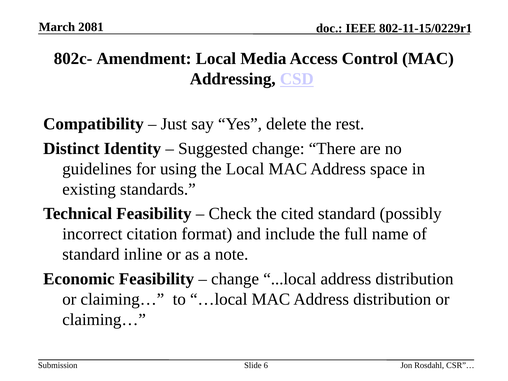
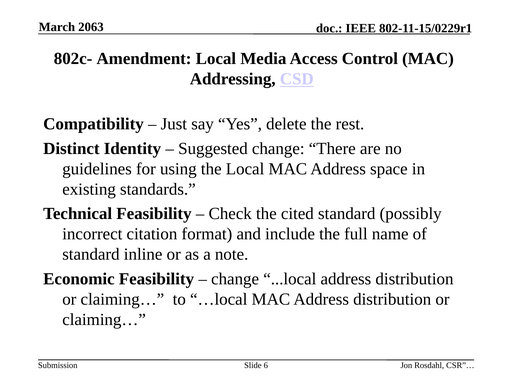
2081: 2081 -> 2063 (91, 27)
